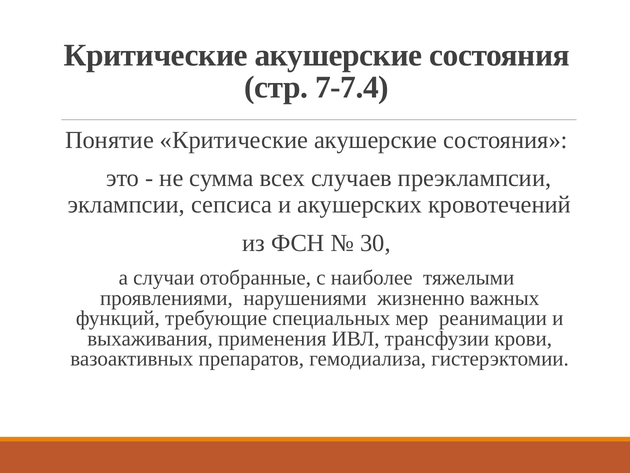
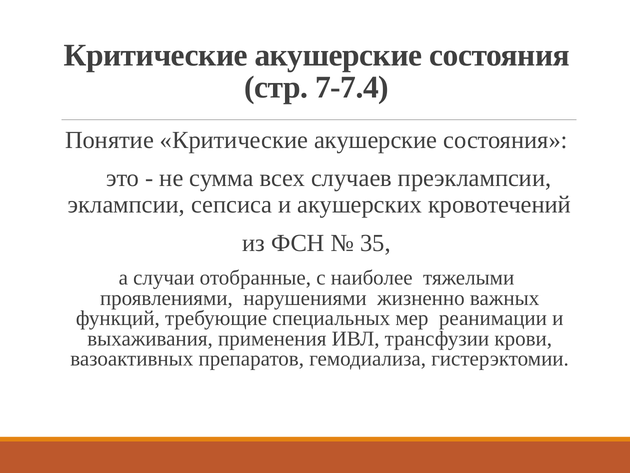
30: 30 -> 35 (375, 243)
